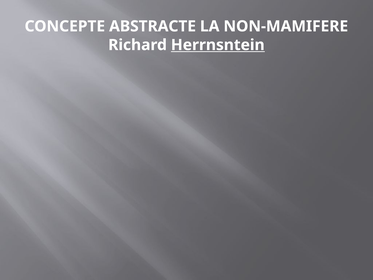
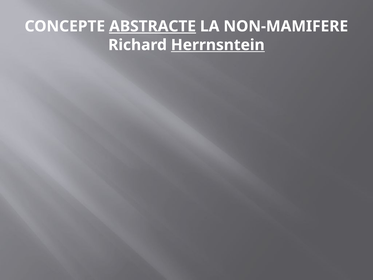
ABSTRACTE underline: none -> present (153, 26)
